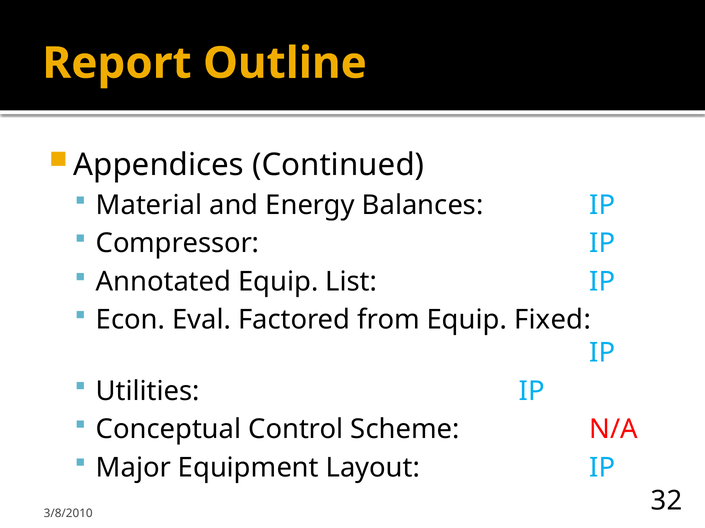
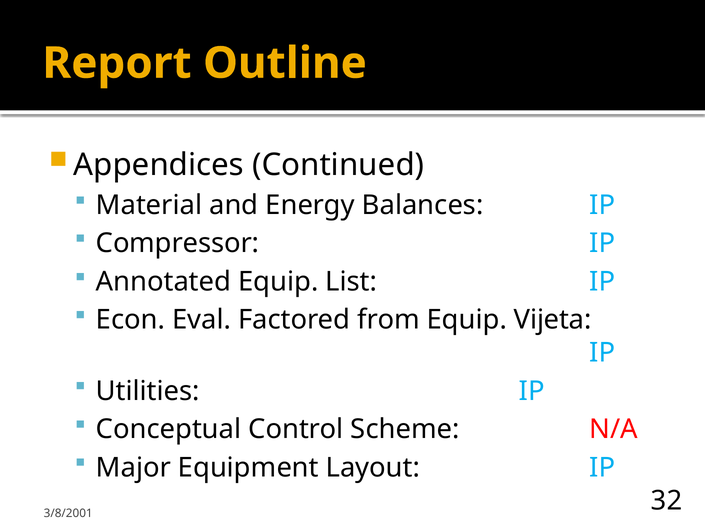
Fixed: Fixed -> Vijeta (553, 320)
3/8/2010: 3/8/2010 -> 3/8/2001 (68, 514)
